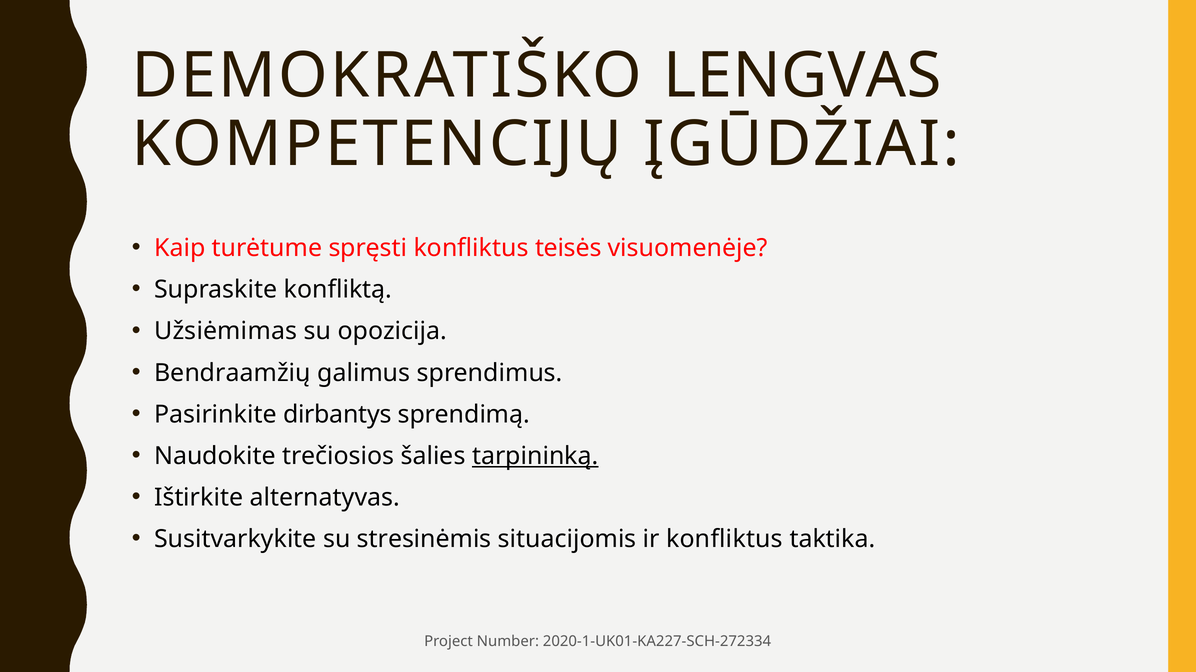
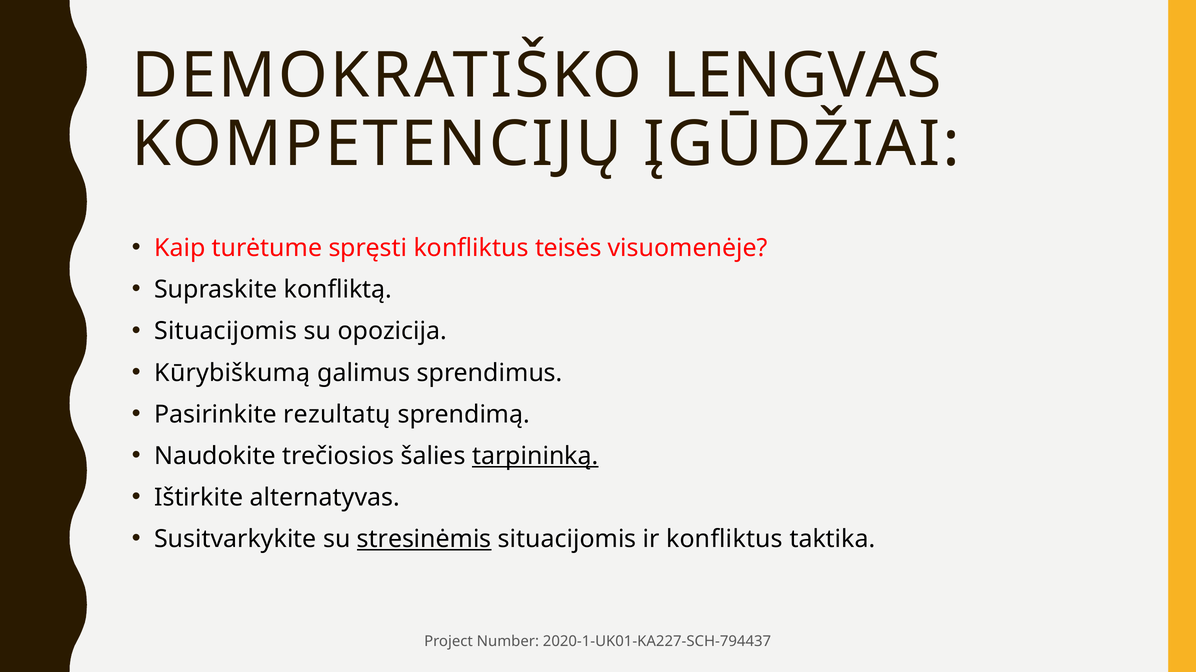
Užsiėmimas: Užsiėmimas -> Situacijomis (226, 332)
Bendraamžių: Bendraamžių -> Kūrybiškumą (232, 373)
dirbantys: dirbantys -> rezultatų (337, 415)
stresinėmis underline: none -> present (424, 540)
2020-1-UK01-KA227-SCH-272334: 2020-1-UK01-KA227-SCH-272334 -> 2020-1-UK01-KA227-SCH-794437 (657, 642)
